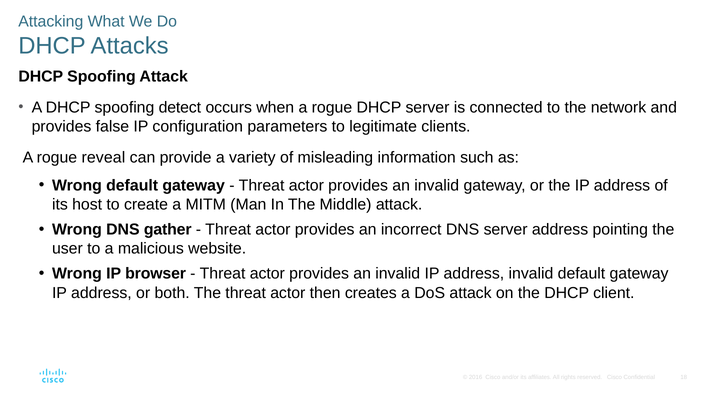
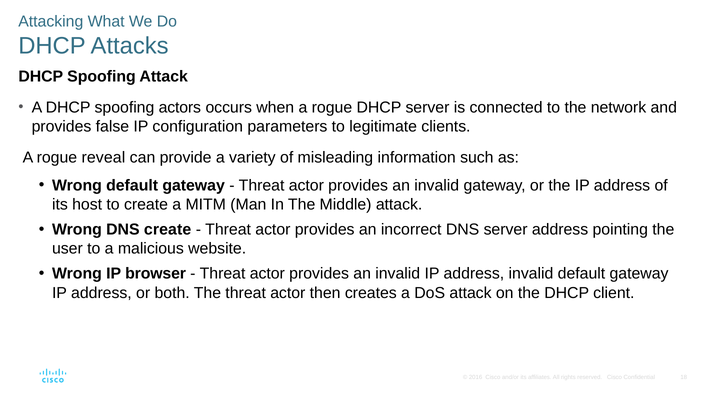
detect: detect -> actors (180, 108)
DNS gather: gather -> create (168, 229)
